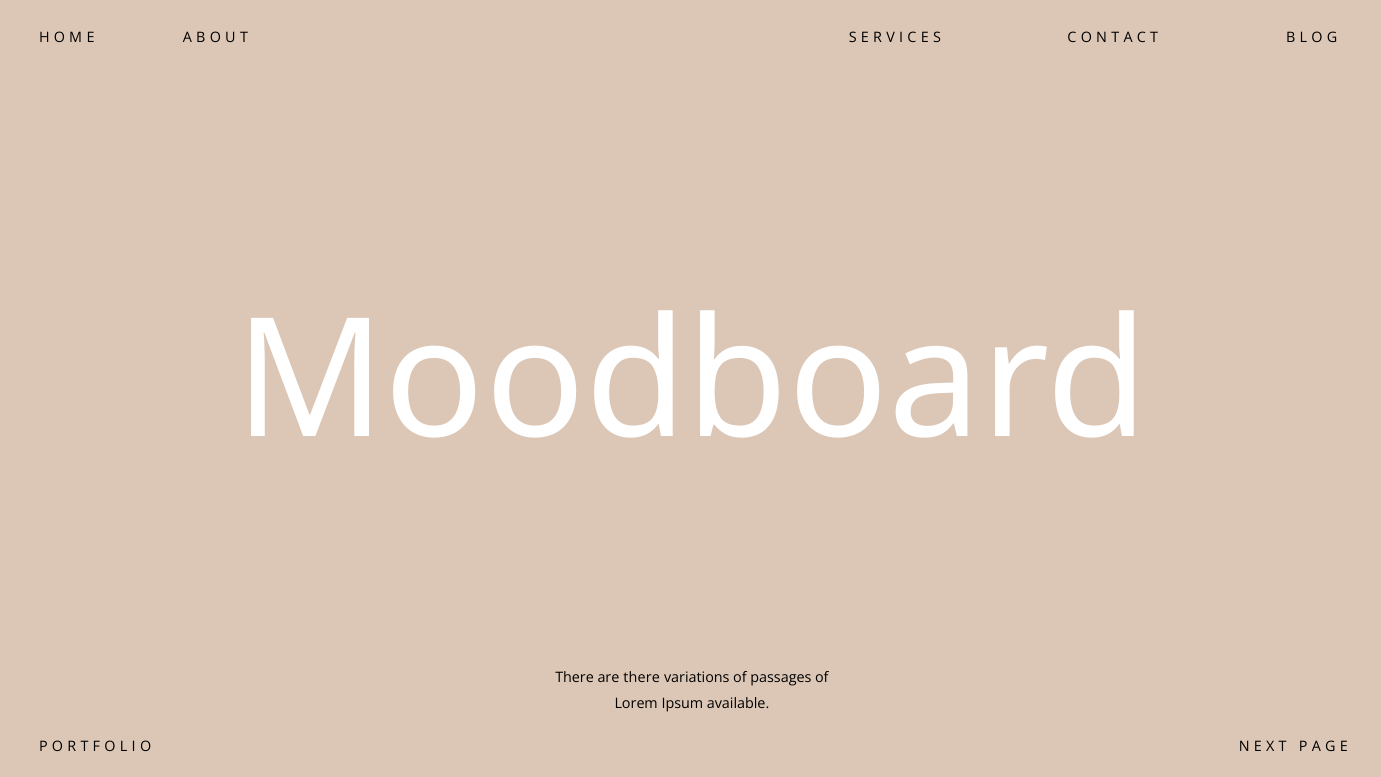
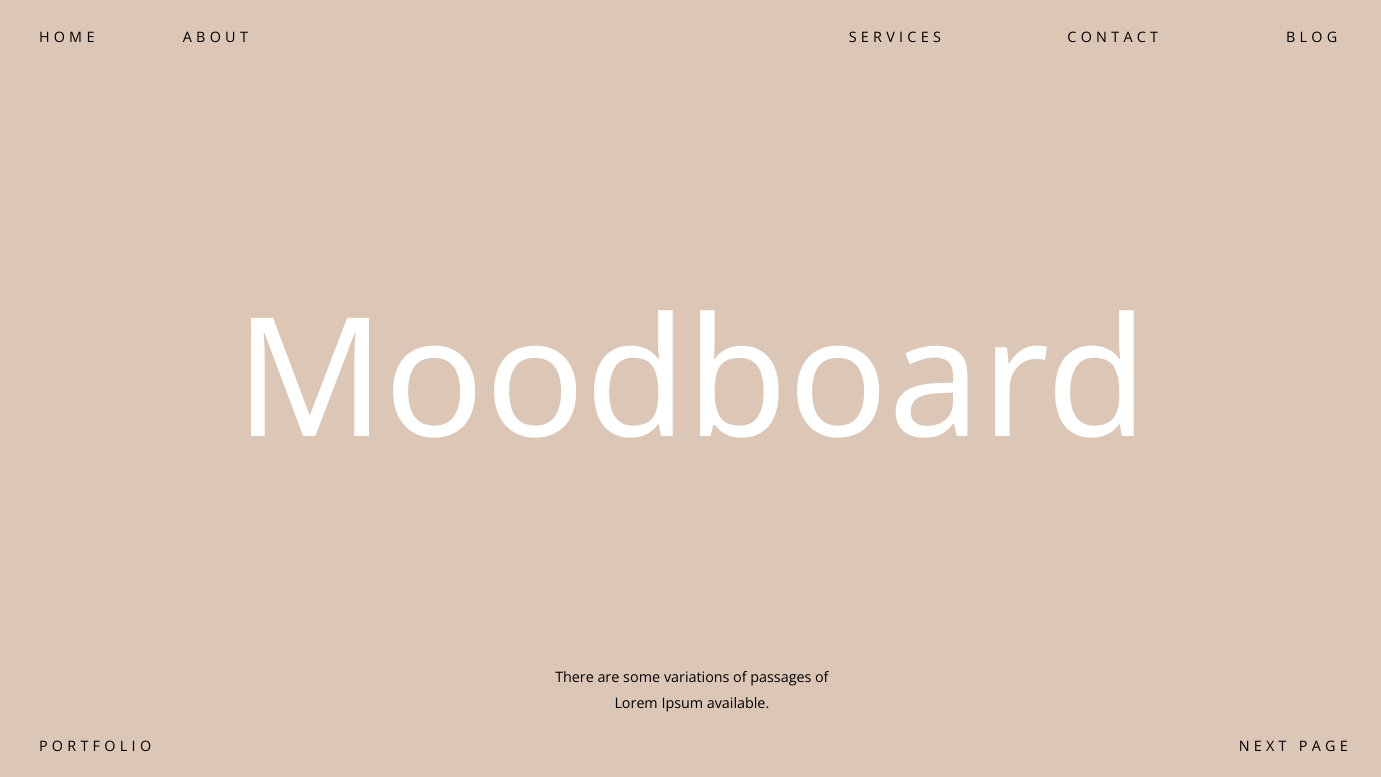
are there: there -> some (642, 677)
